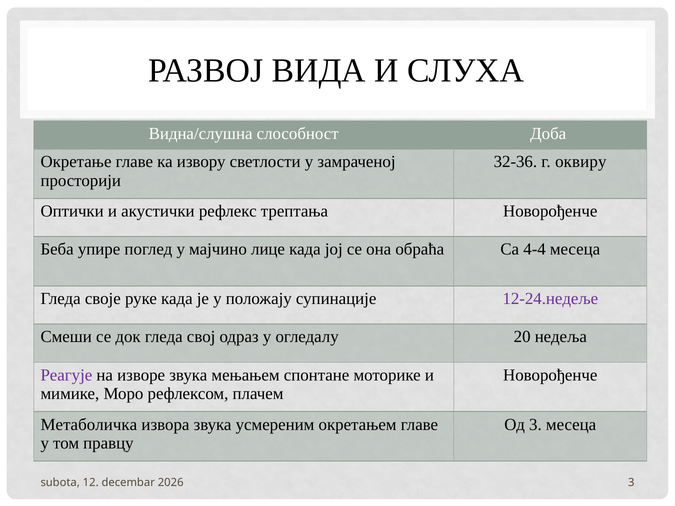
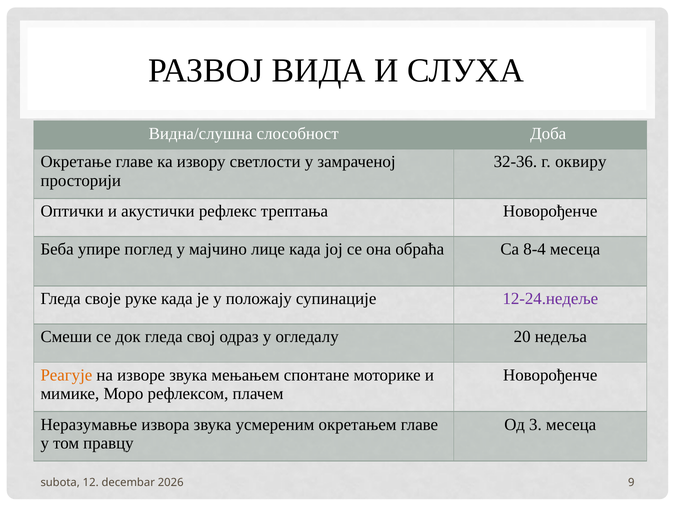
4-4: 4-4 -> 8-4 (535, 250)
Реагује colour: purple -> orange (66, 375)
Метаболичка: Метаболичка -> Неразумавње (89, 425)
3: 3 -> 9 (631, 483)
